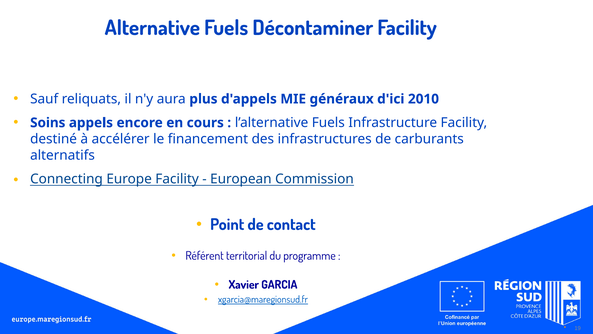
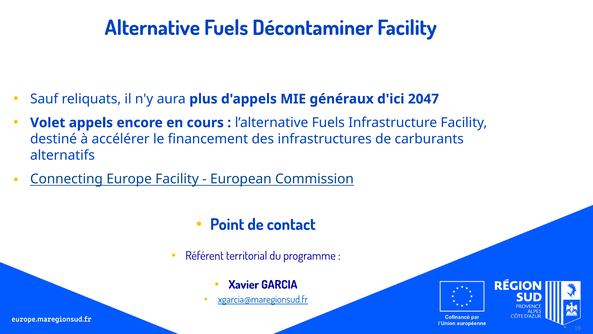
2010: 2010 -> 2047 (423, 99)
Soins: Soins -> Volet (48, 123)
